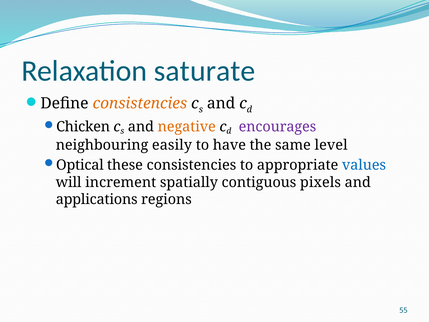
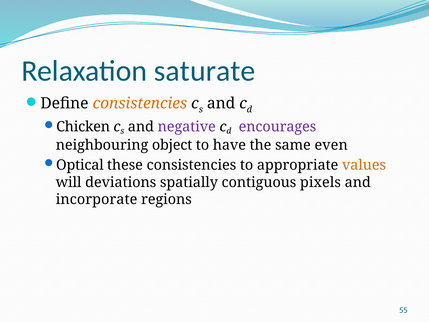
negative colour: orange -> purple (187, 127)
easily: easily -> object (172, 145)
level: level -> even (331, 145)
values colour: blue -> orange (364, 165)
increment: increment -> deviations (121, 182)
applications: applications -> incorporate (97, 199)
